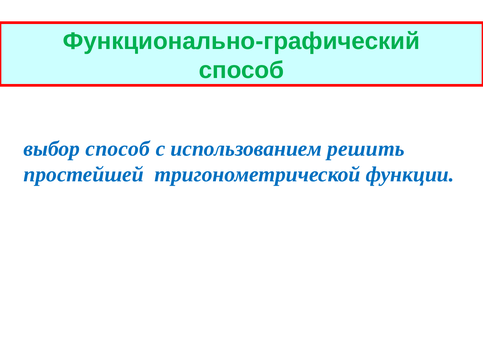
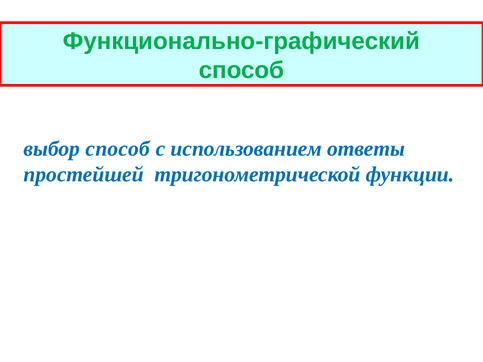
решить: решить -> ответы (366, 149)
